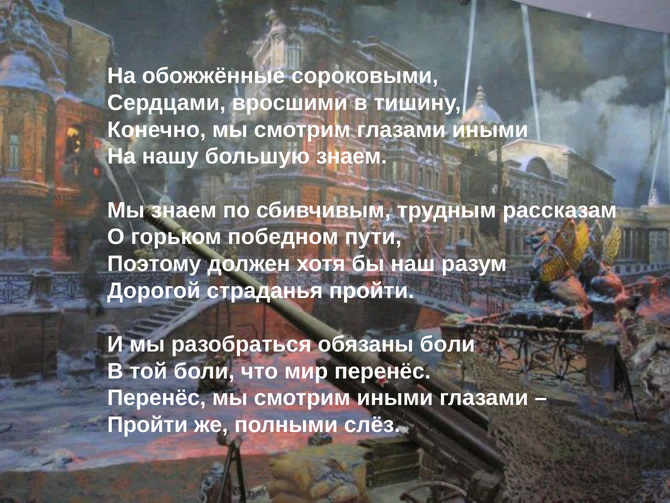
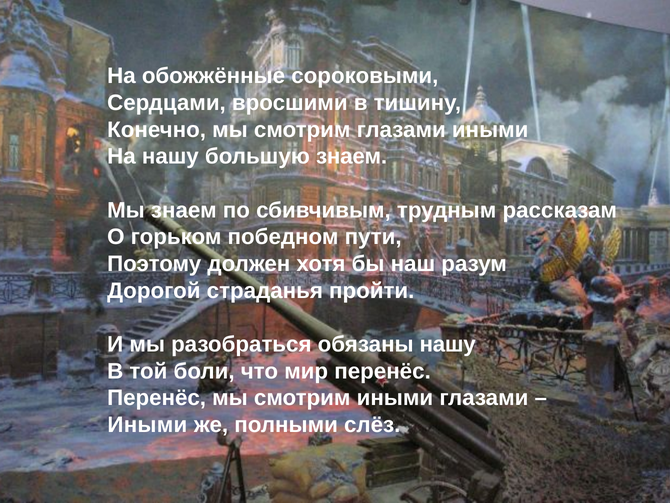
обязаны боли: боли -> нашу (448, 344)
Пройти: Пройти -> Иными (147, 424)
